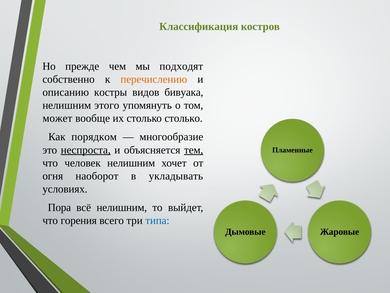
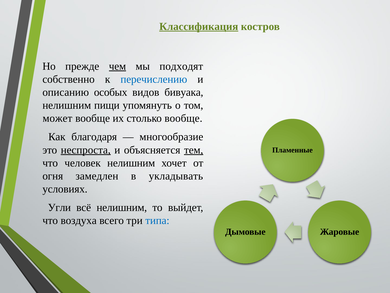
Классификация underline: none -> present (199, 26)
чем underline: none -> present (117, 66)
перечислению colour: orange -> blue (154, 79)
костры: костры -> особых (111, 92)
этого: этого -> пищи (107, 105)
столько столько: столько -> вообще (183, 118)
порядком: порядком -> благодаря (94, 137)
наоборот: наоборот -> замедлен (97, 176)
Пора: Пора -> Угли (59, 207)
горения: горения -> воздуха (79, 220)
